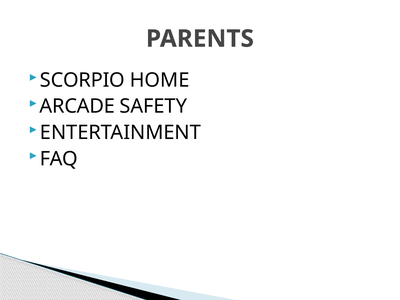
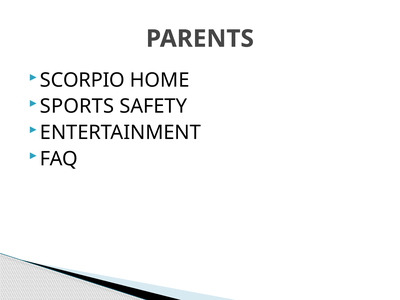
ARCADE: ARCADE -> SPORTS (77, 106)
